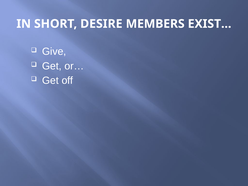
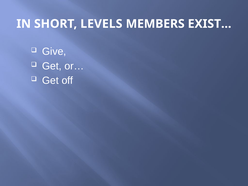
DESIRE: DESIRE -> LEVELS (101, 24)
